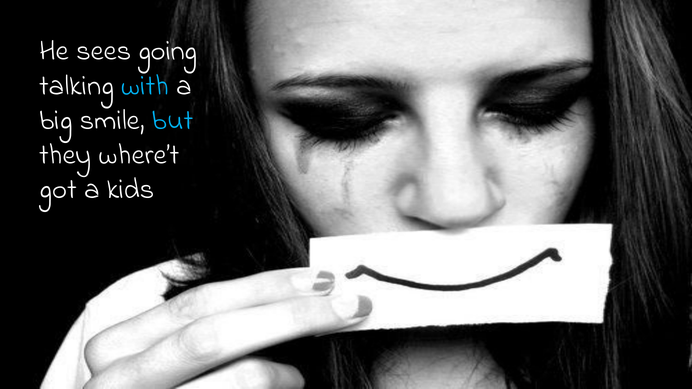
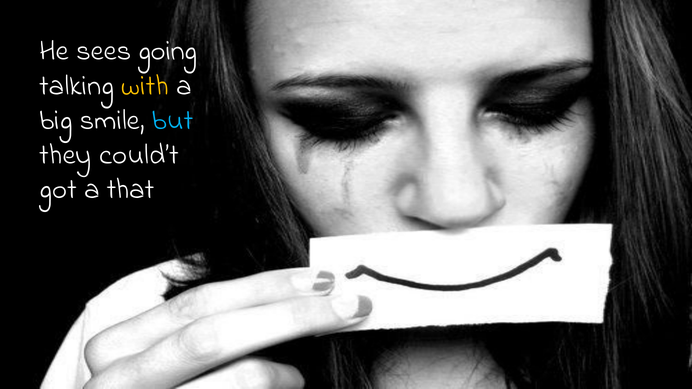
with colour: light blue -> yellow (145, 85)
where’t: where’t -> could’t (139, 154)
kids: kids -> that (130, 189)
